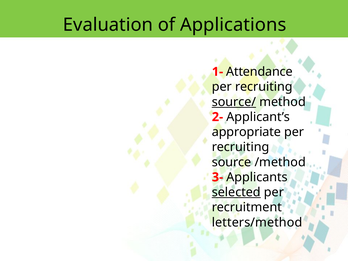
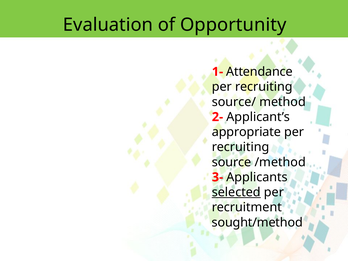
Applications: Applications -> Opportunity (233, 25)
source/ underline: present -> none (234, 102)
letters/method: letters/method -> sought/method (257, 222)
